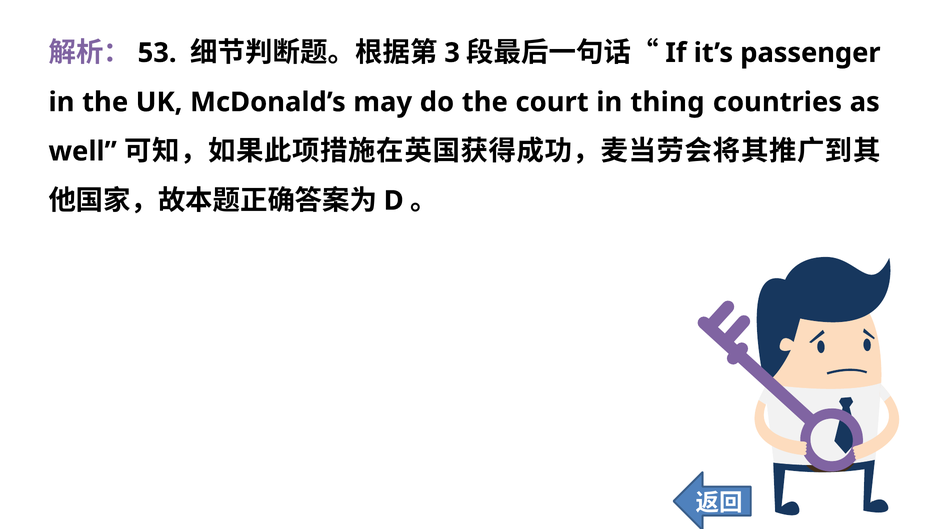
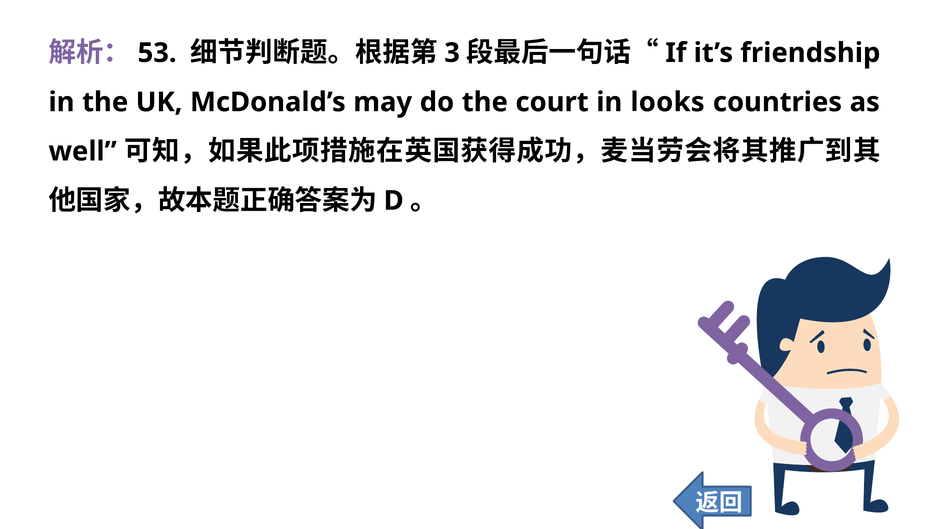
passenger: passenger -> friendship (810, 53)
thing: thing -> looks (667, 102)
